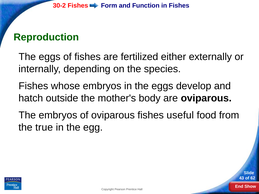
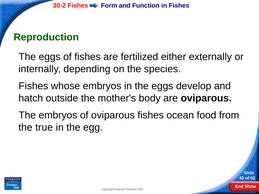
useful: useful -> ocean (180, 115)
